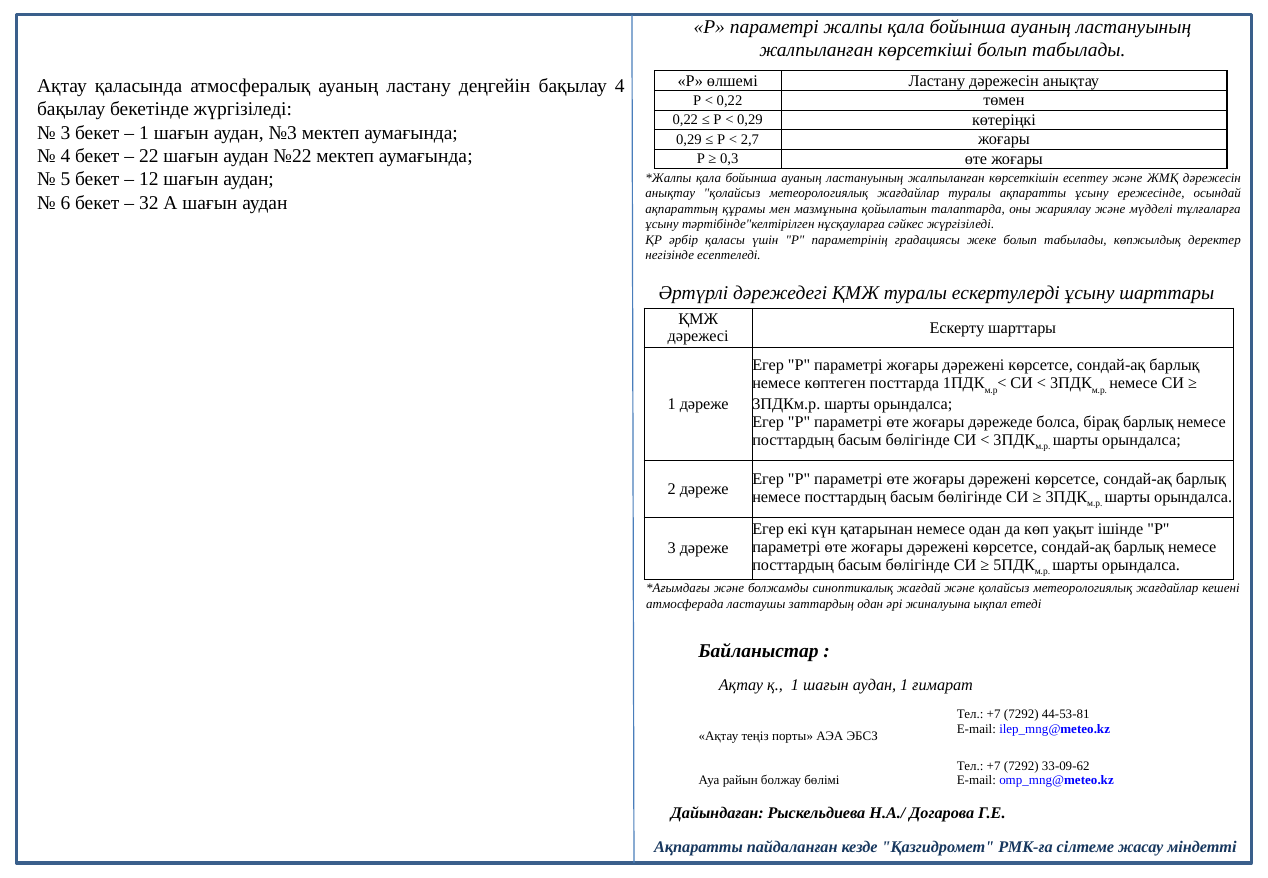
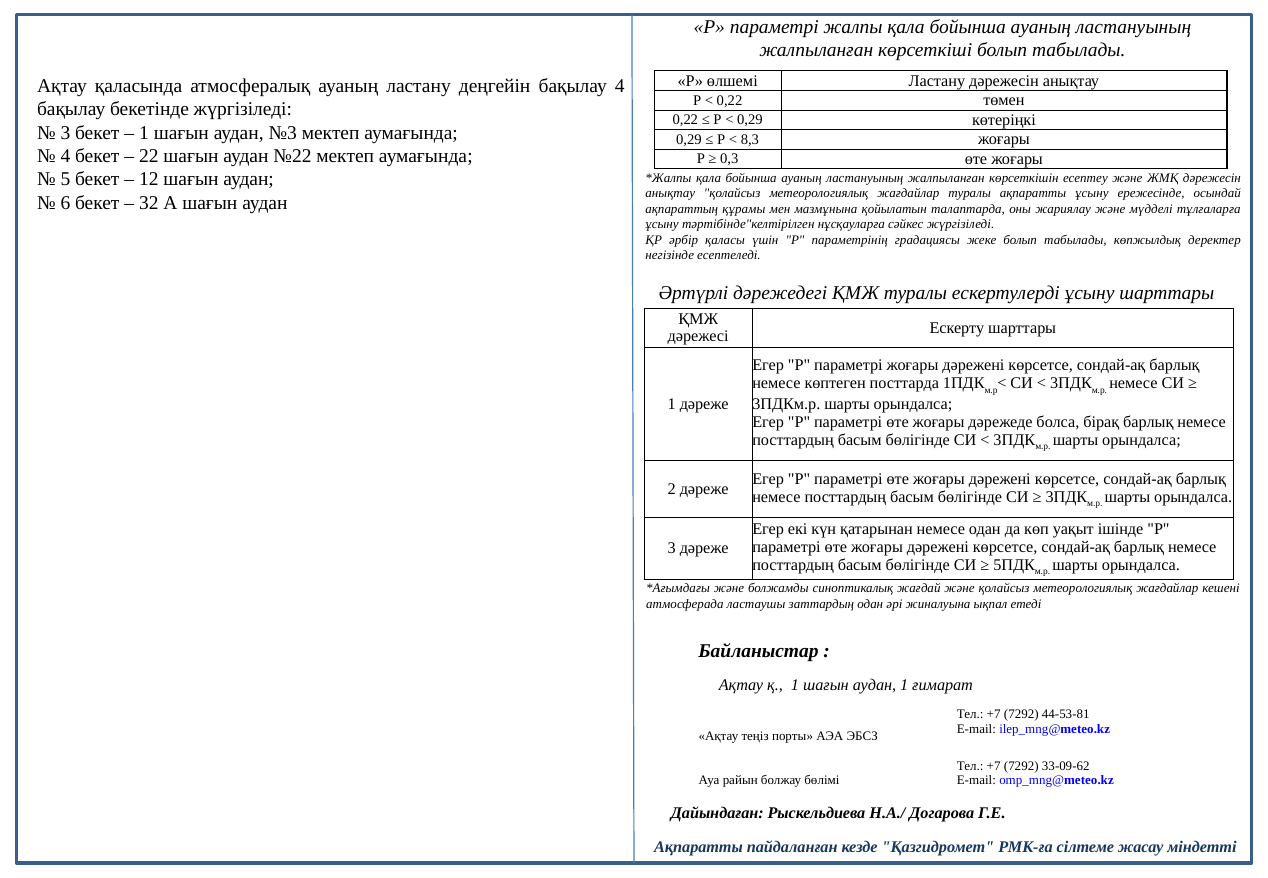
2,7: 2,7 -> 8,3 (750, 139)
